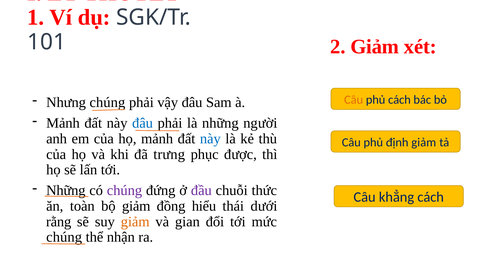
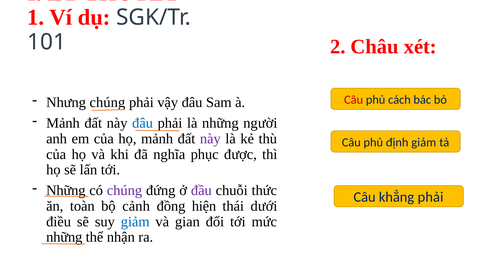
2 Giảm: Giảm -> Châu (375, 47)
Câu colour: orange -> red (354, 100)
này colour: blue -> purple (210, 139)
trưng: trưng -> nghĩa (169, 154)
khẳng cách: cách -> phải (431, 197)
bộ giảm: giảm -> cảnh (136, 206)
hiểu: hiểu -> hiện (204, 206)
rằng: rằng -> điều (59, 222)
giảm colour: orange -> blue (135, 222)
chúng: chúng -> những (64, 237)
